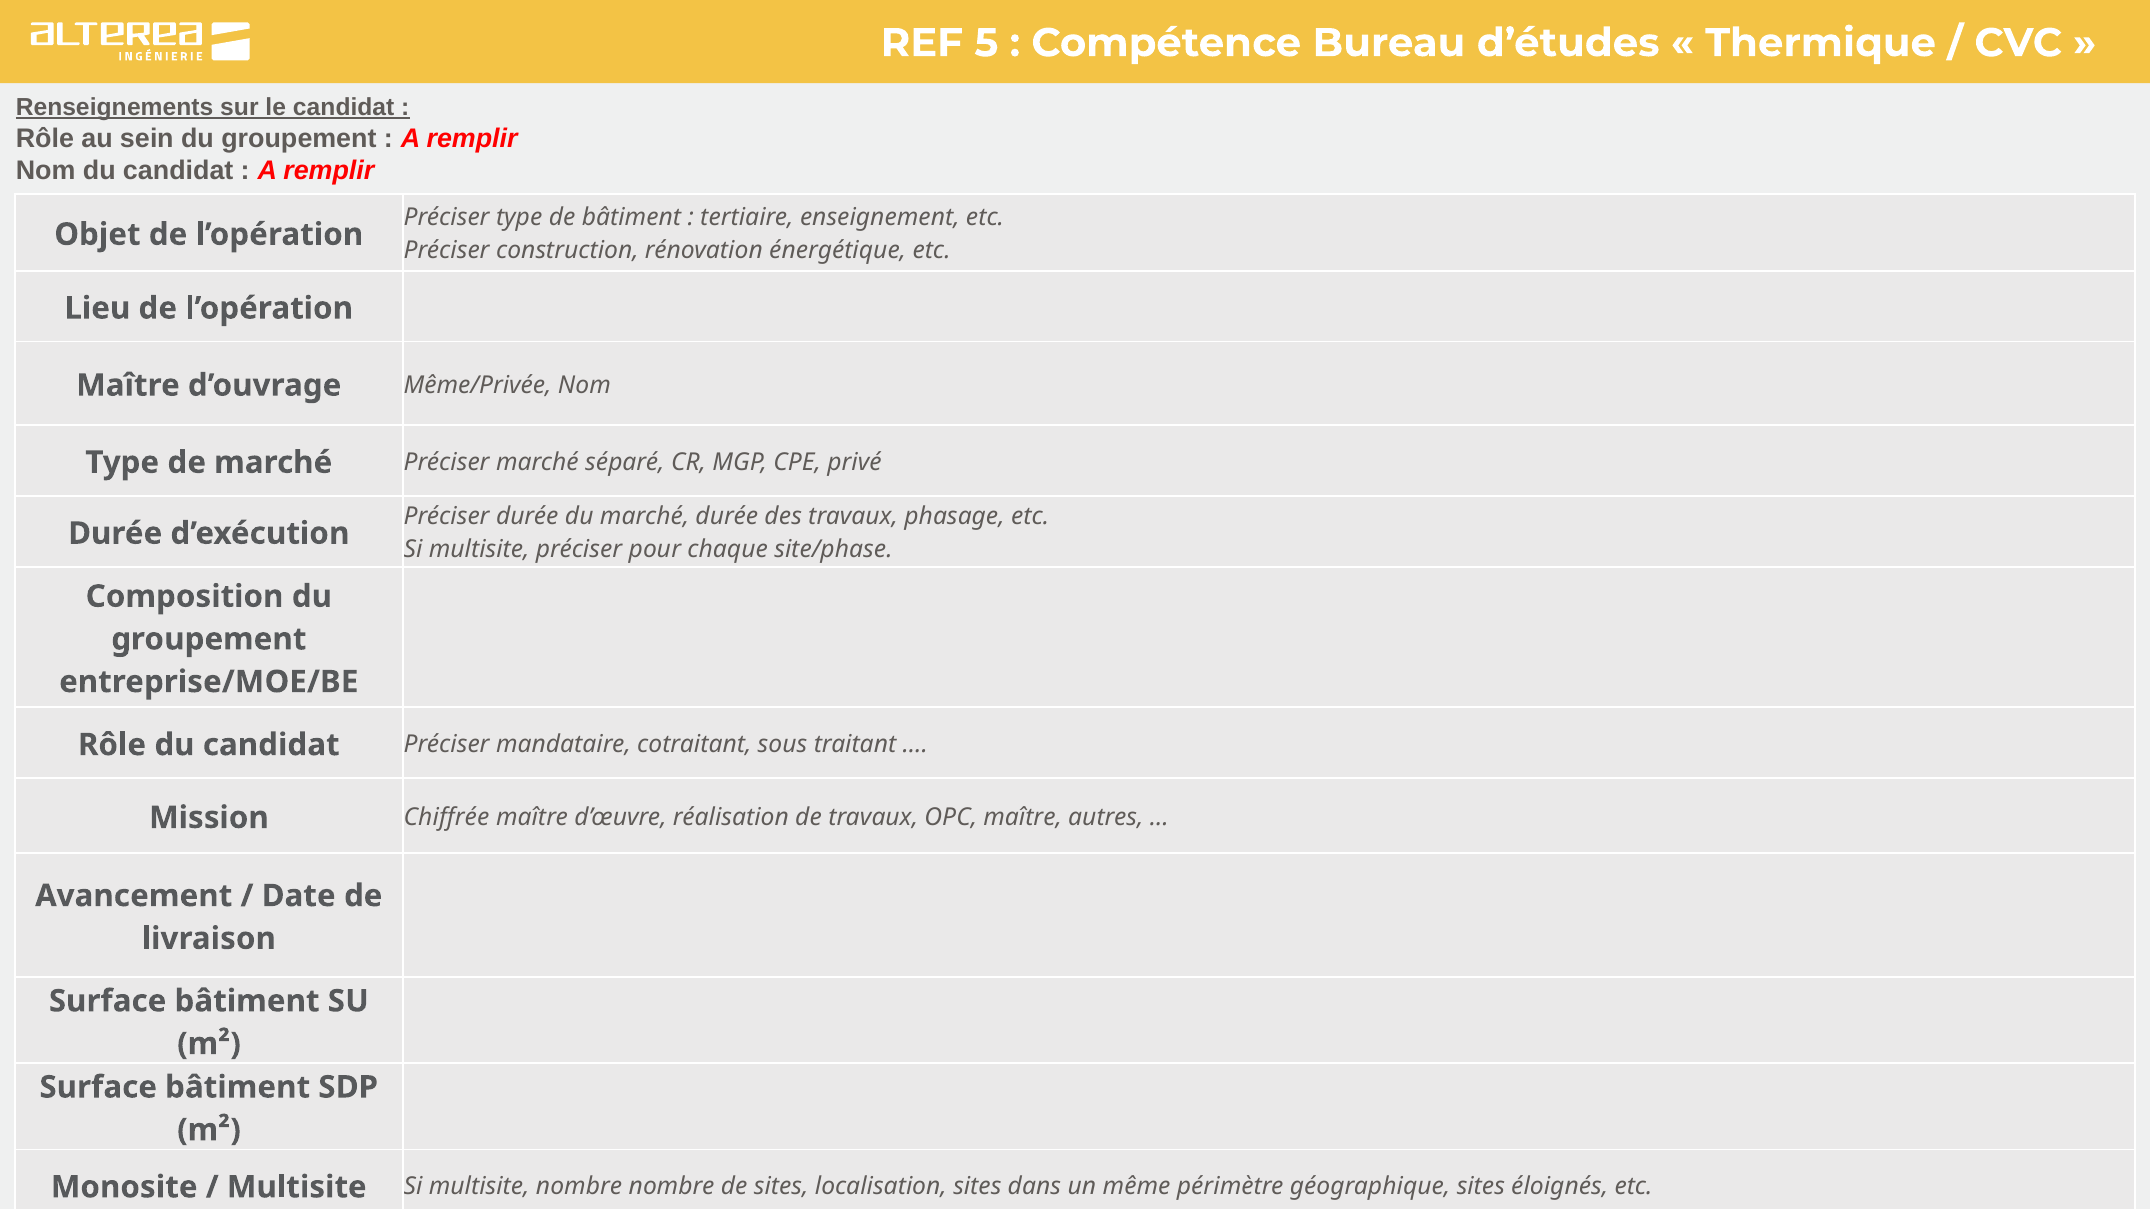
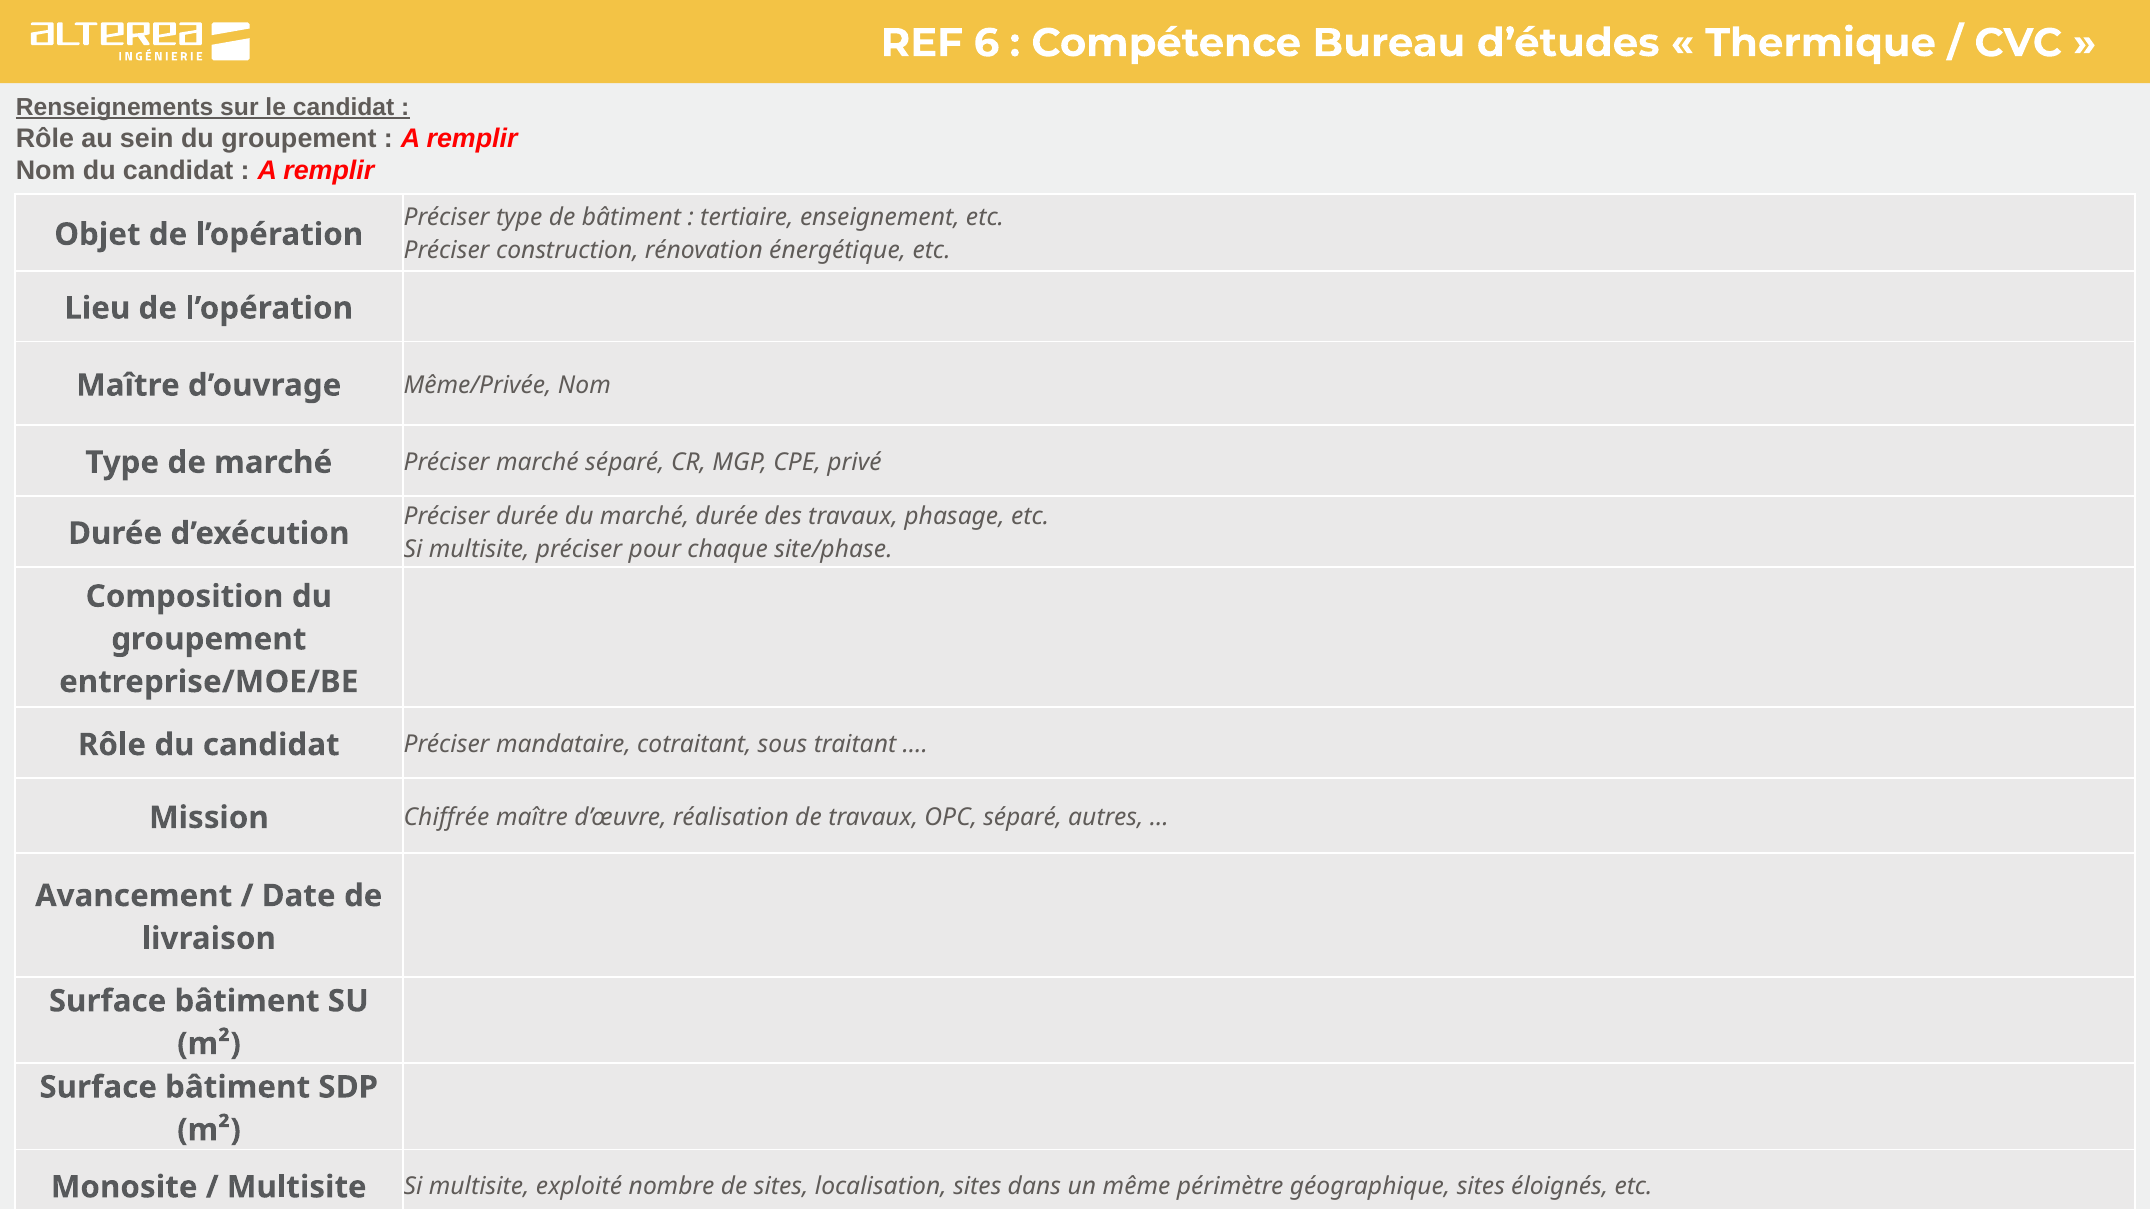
REF 5: 5 -> 6 (987, 43)
OPC maître: maître -> séparé (1023, 817)
multisite nombre: nombre -> exploité (579, 1187)
